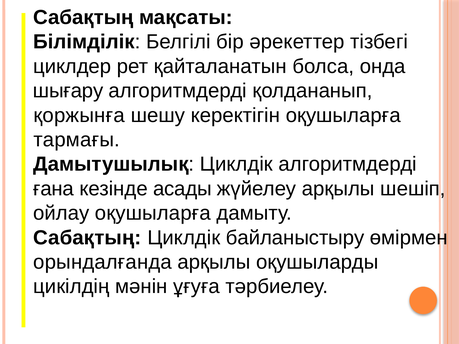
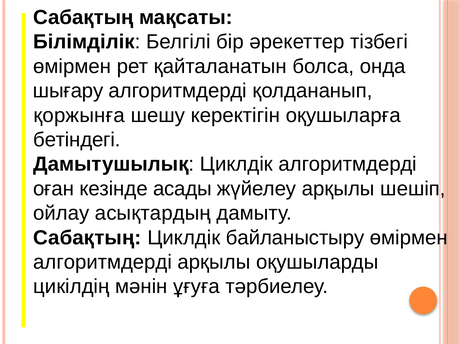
циклдер: циклдер -> өмірмен (72, 66)
тармағы: тармағы -> бетіндегі (77, 140)
ғана: ғана -> оған (54, 189)
ойлау оқушыларға: оқушыларға -> асықтардың (153, 213)
орындалғанда: орындалғанда -> алгоритмдерді (103, 262)
